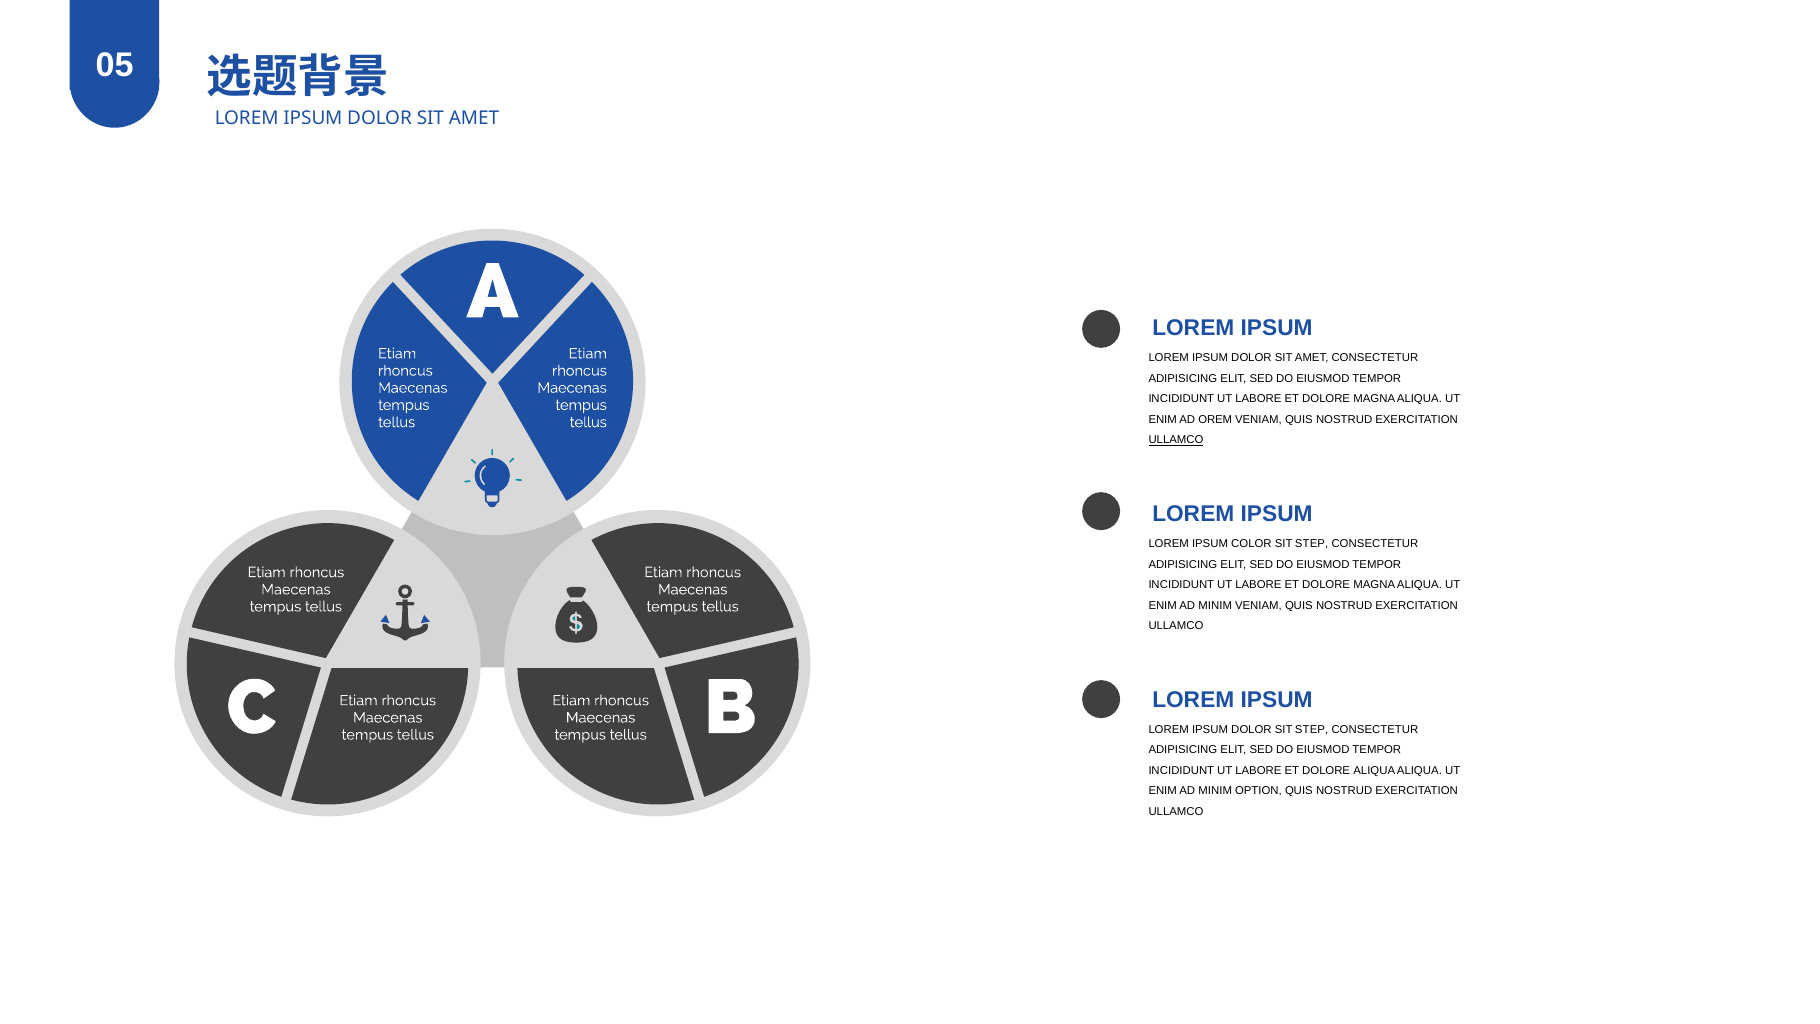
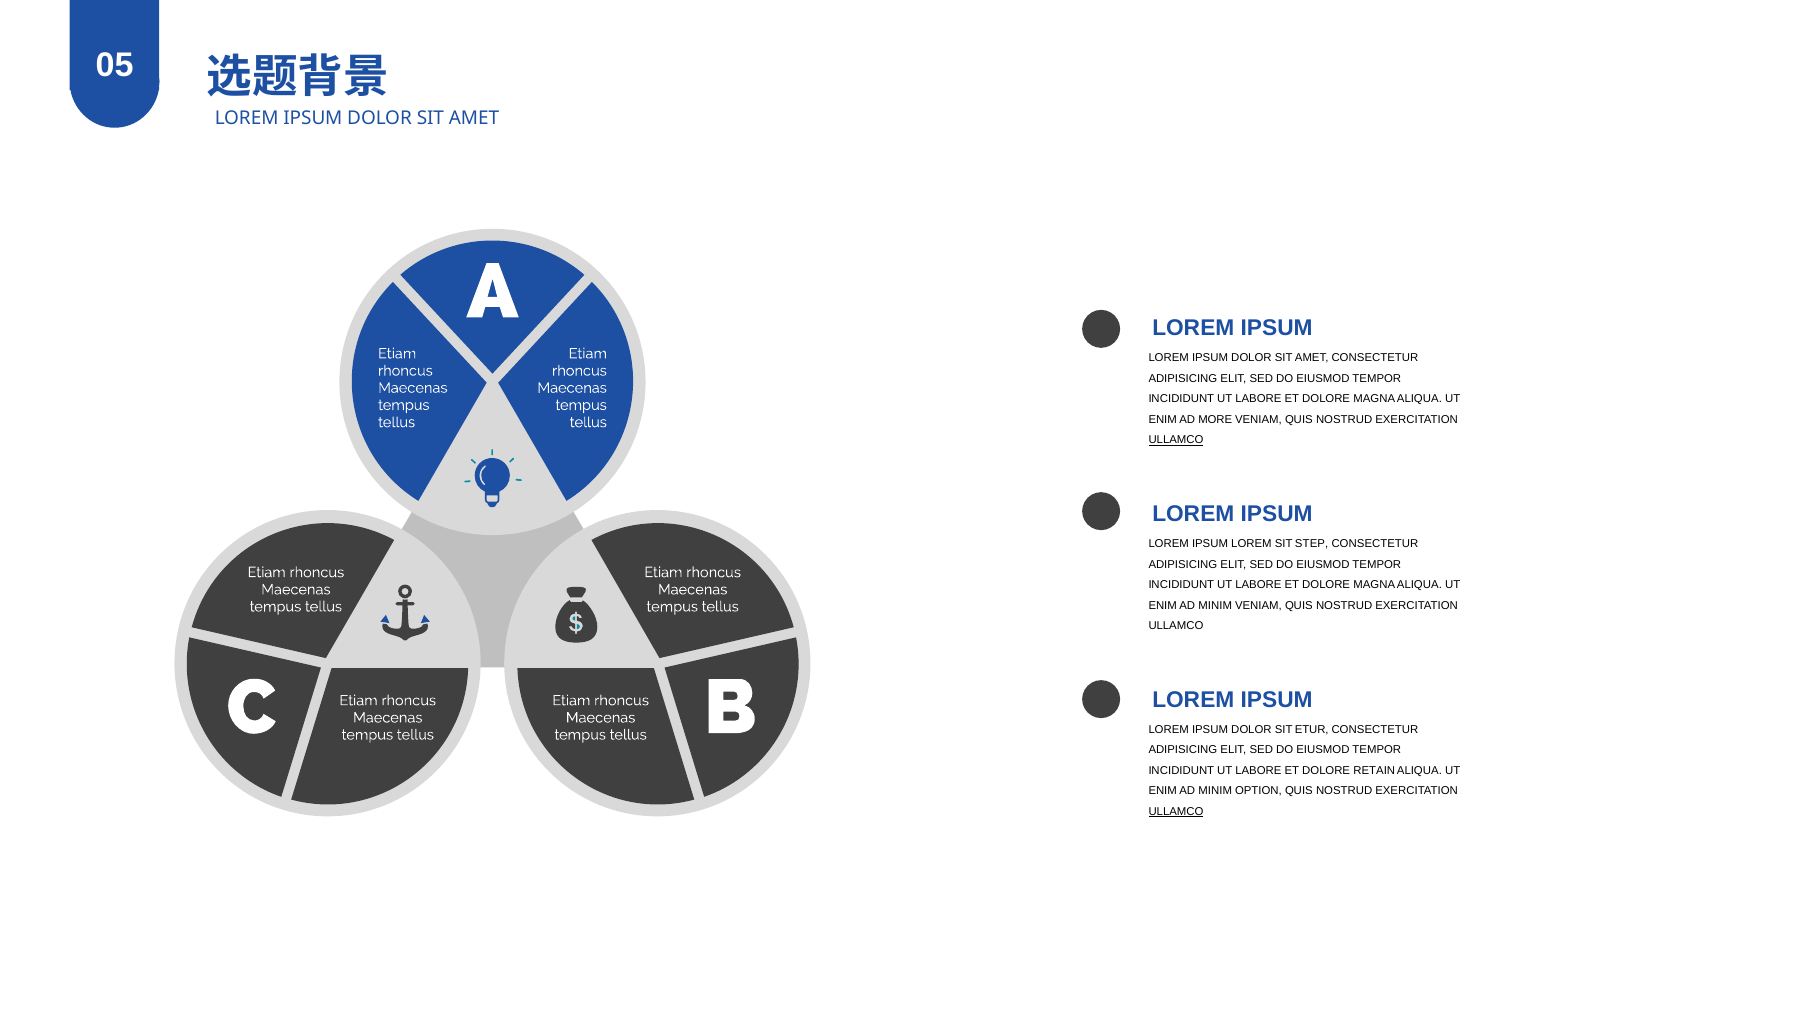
OREM: OREM -> MORE (1215, 419)
COLOR: COLOR -> LOREM (1251, 544)
DOLOR SIT STEP: STEP -> ETUR (1312, 729)
DOLORE ALIQUA: ALIQUA -> RETAIN (1374, 770)
ULLAMCO underline: none -> present (1176, 811)
